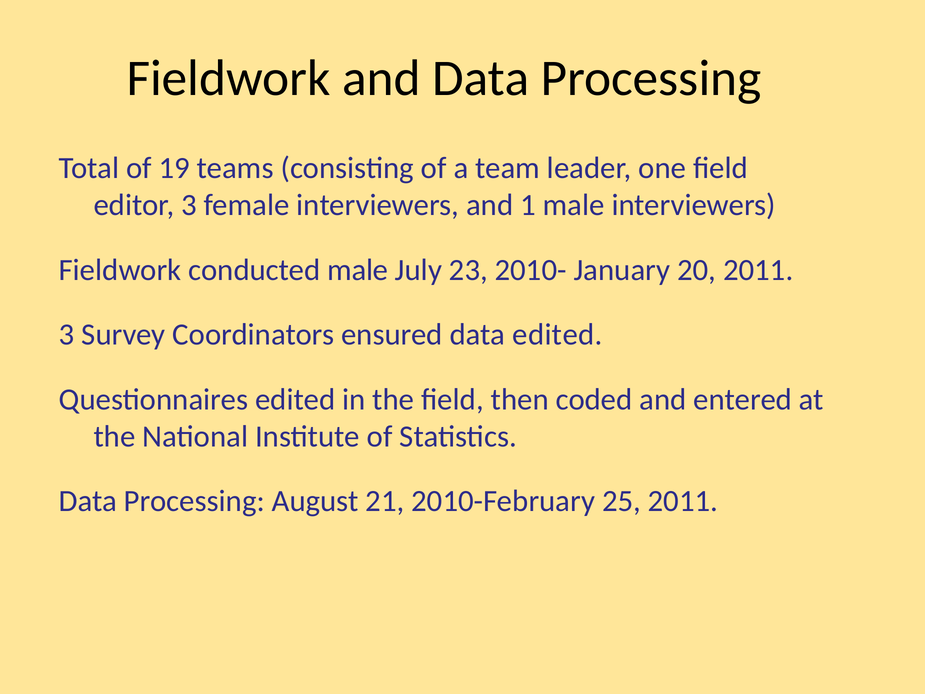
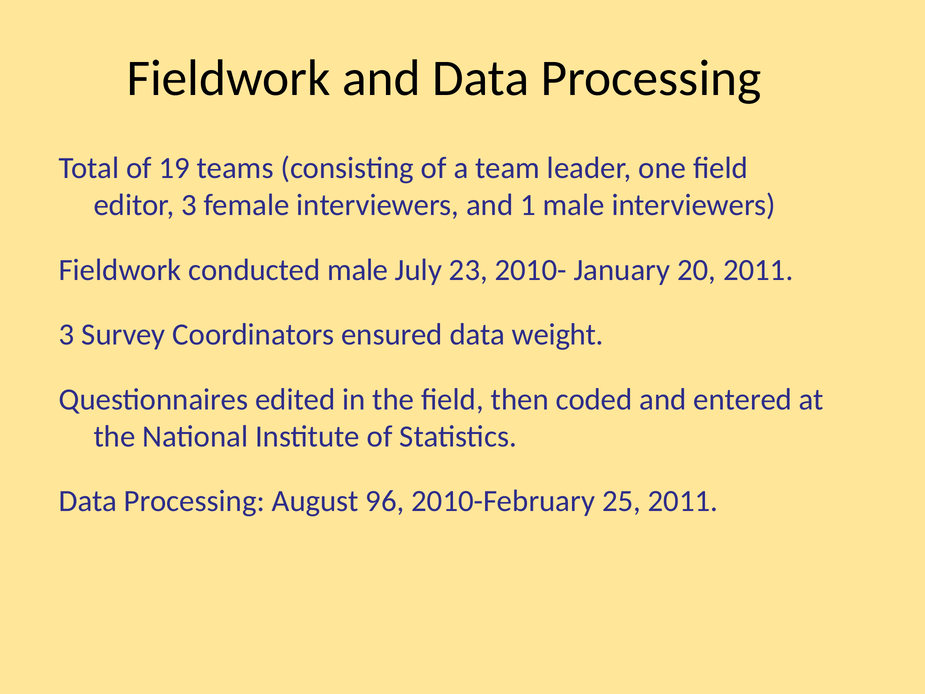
data edited: edited -> weight (558, 335)
21: 21 -> 96 (385, 501)
